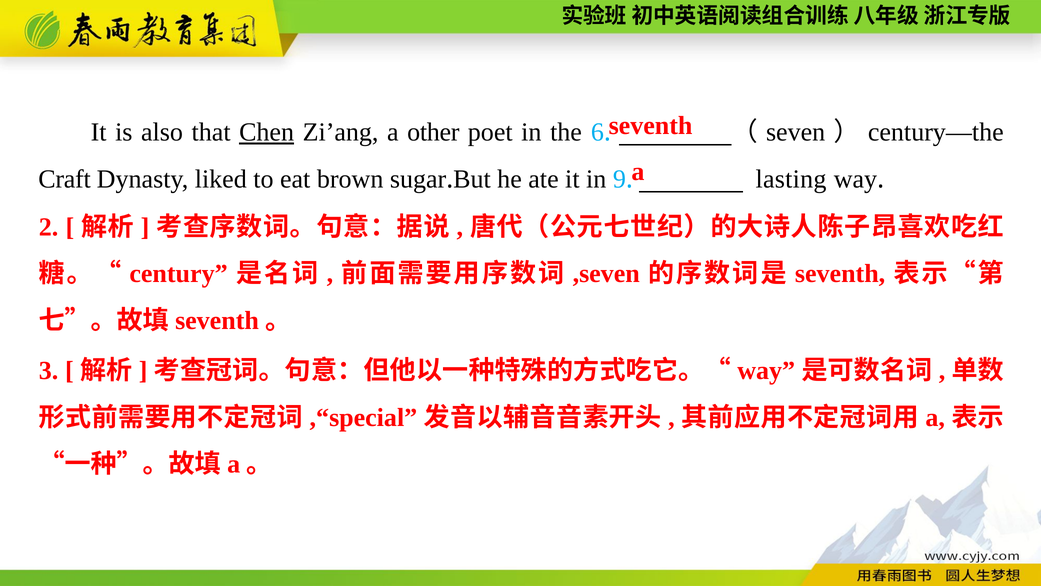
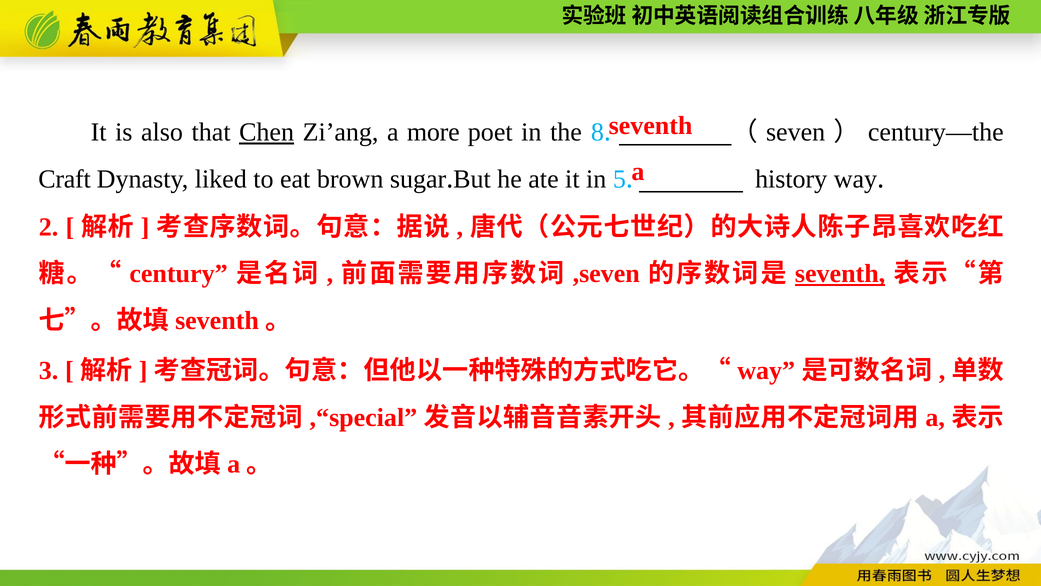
other: other -> more (433, 132)
6: 6 -> 8 (597, 132)
9: 9 -> 5 (619, 179)
lasting: lasting -> history (791, 179)
seventh underline: none -> present (840, 274)
